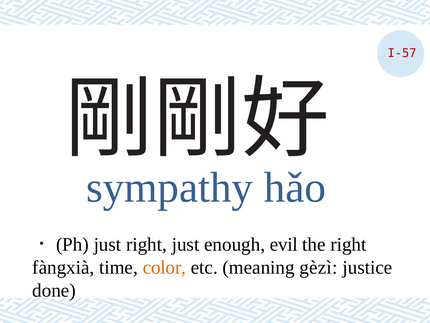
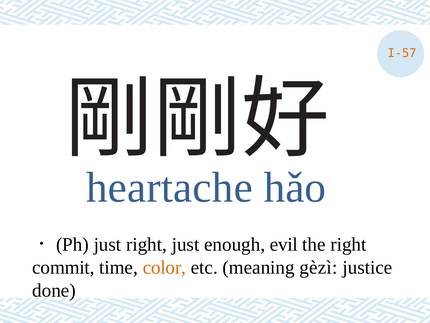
I-57 colour: red -> orange (402, 53)
sympathy: sympathy -> heartache (169, 187)
fàngxià: fàngxià -> commit (63, 267)
